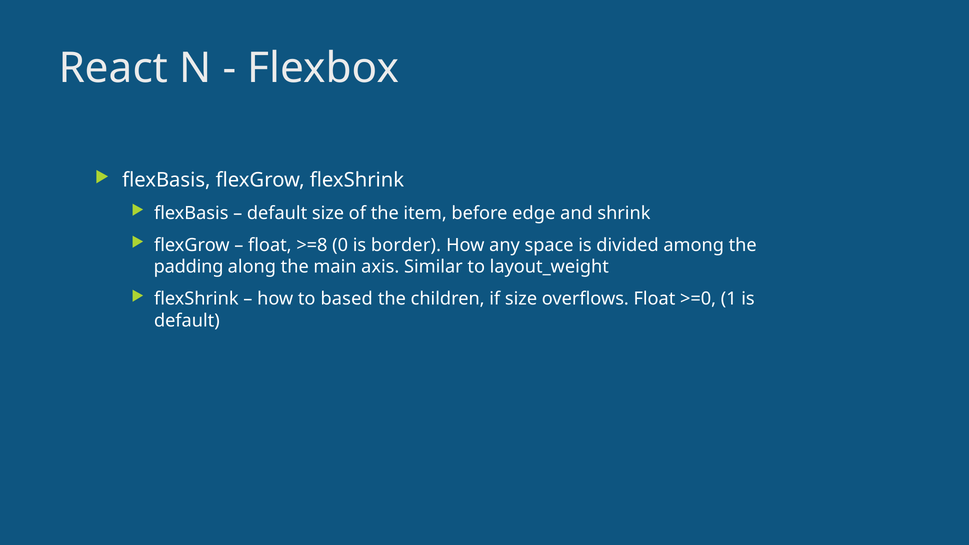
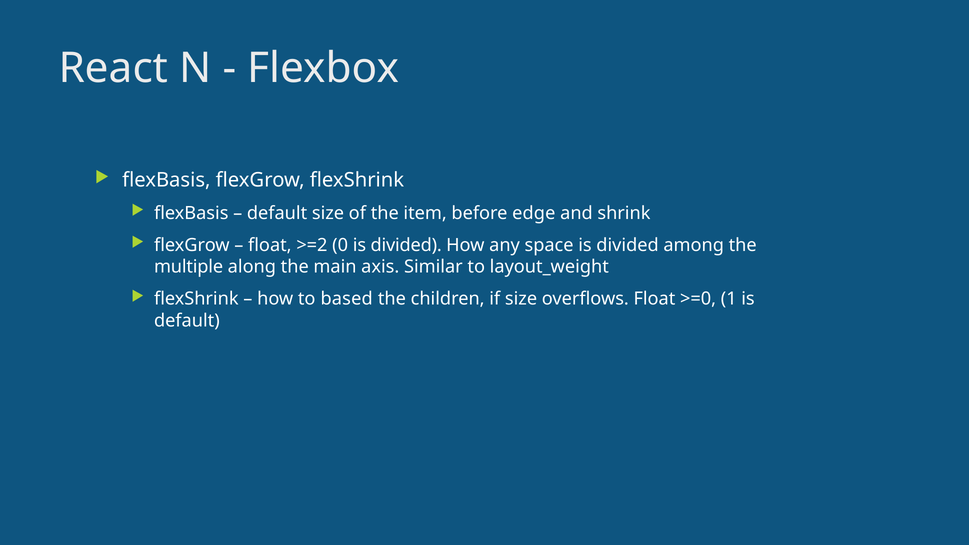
>=8: >=8 -> >=2 (312, 245)
0 is border: border -> divided (406, 245)
padding: padding -> multiple (189, 267)
